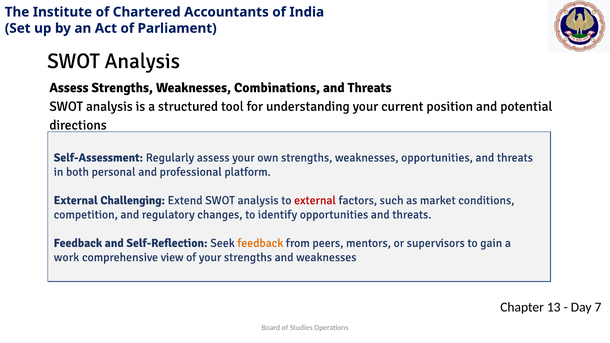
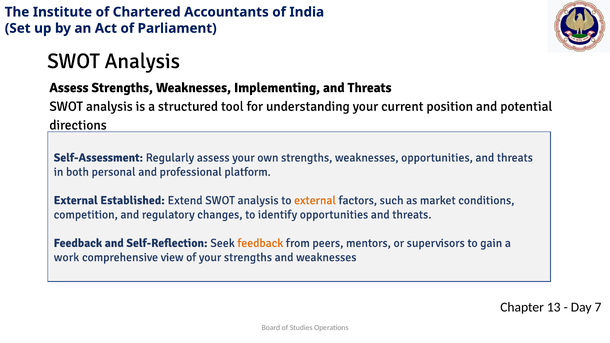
Combinations: Combinations -> Implementing (277, 88)
Challenging: Challenging -> Established (133, 200)
external colour: red -> orange (315, 200)
